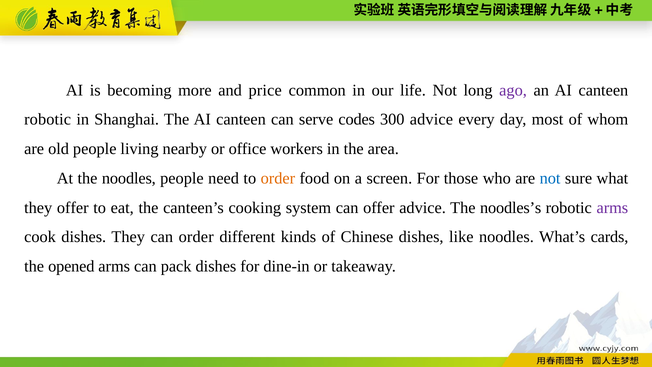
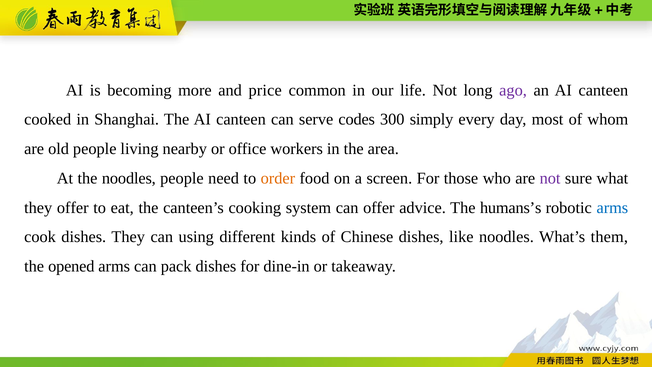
robotic: robotic -> cooked (48, 120)
300 advice: advice -> simply (432, 120)
not colour: blue -> purple (550, 178)
noodles’s: noodles’s -> humans’s (511, 208)
arms colour: purple -> blue (612, 208)
can order: order -> using (196, 237)
cards: cards -> them (609, 237)
